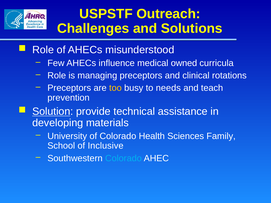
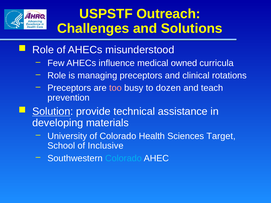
too colour: yellow -> pink (115, 88)
needs: needs -> dozen (168, 88)
Family: Family -> Target (221, 136)
